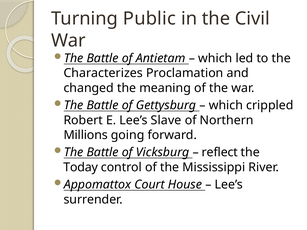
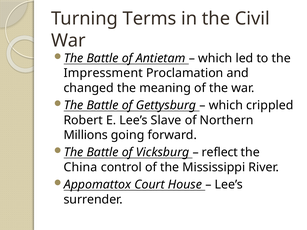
Public: Public -> Terms (150, 19)
Characterizes: Characterizes -> Impressment (103, 73)
Today: Today -> China (80, 167)
